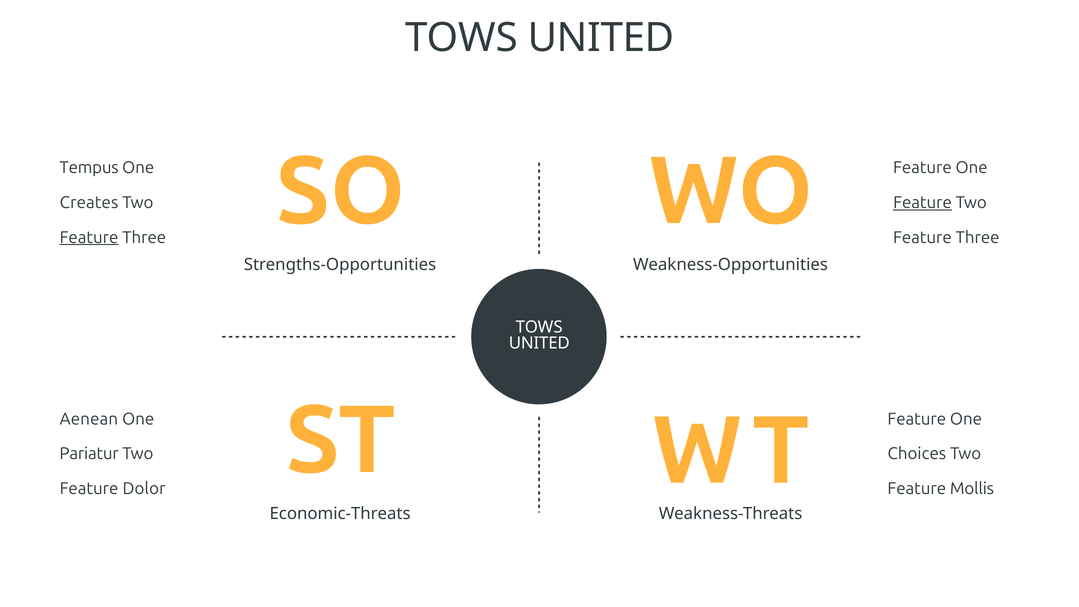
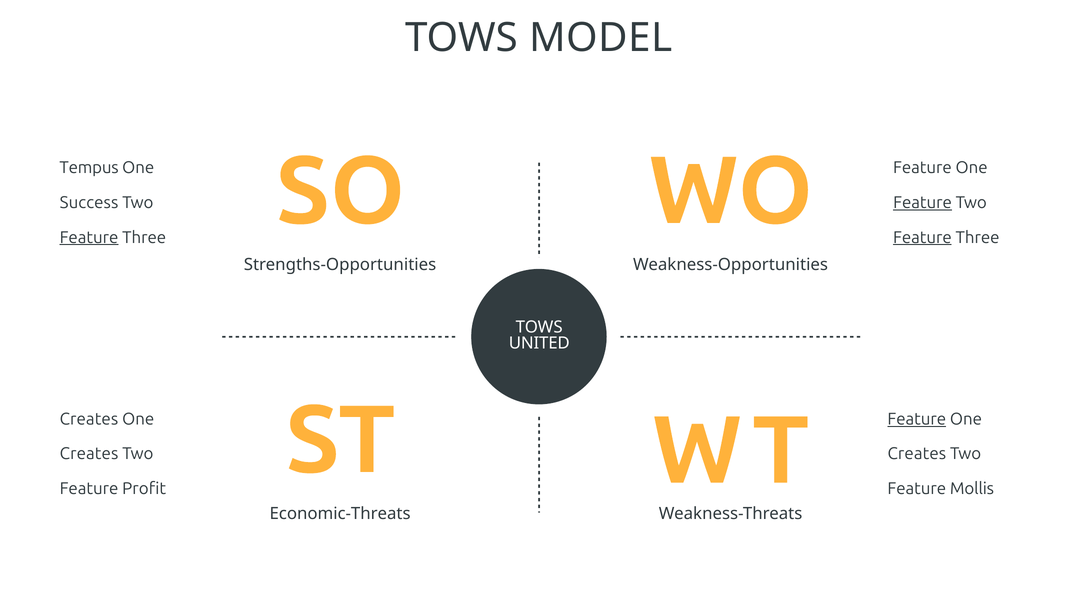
UNITED: UNITED -> MODEL (601, 38)
Creates: Creates -> Success (89, 203)
Feature underline: none -> present (922, 237)
Aenean: Aenean -> Creates (89, 419)
Feature underline: none -> present (917, 419)
Pariatur: Pariatur -> Creates (89, 454)
Choices: Choices -> Creates (917, 454)
Dolor: Dolor -> Profit (144, 489)
